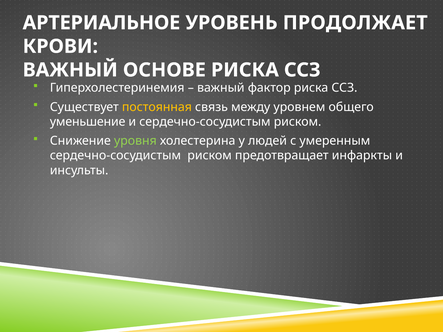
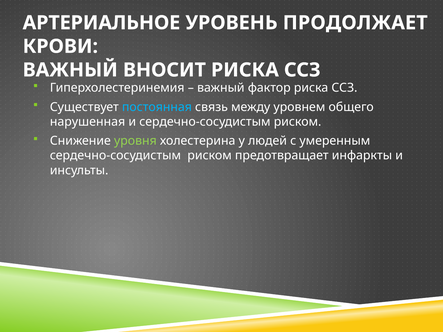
ОСНОВЕ: ОСНОВЕ -> ВНОСИТ (164, 70)
постоянная colour: yellow -> light blue (157, 107)
уменьшение: уменьшение -> нарушенная (88, 122)
